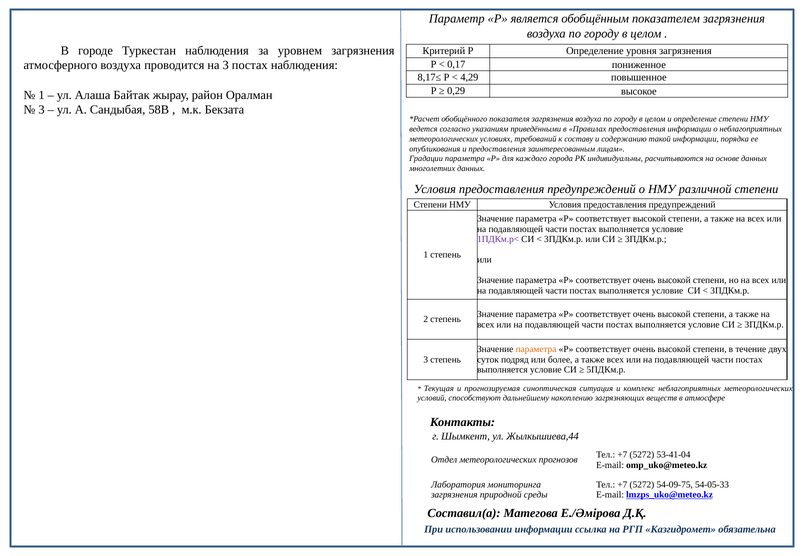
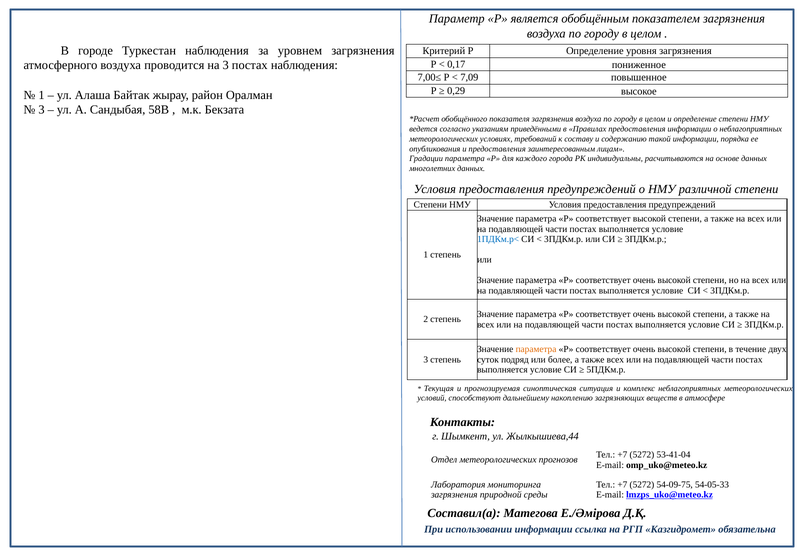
8,17≤: 8,17≤ -> 7,00≤ (429, 78)
4,29: 4,29 -> 7,09 (469, 78)
1ПДКм.р< colour: purple -> blue (498, 240)
